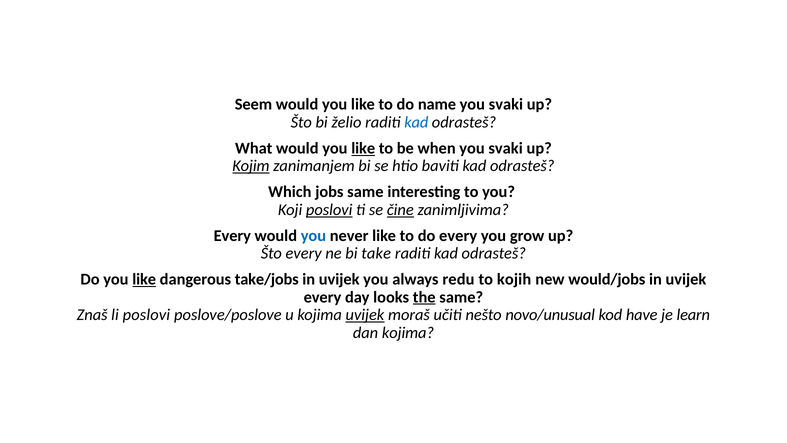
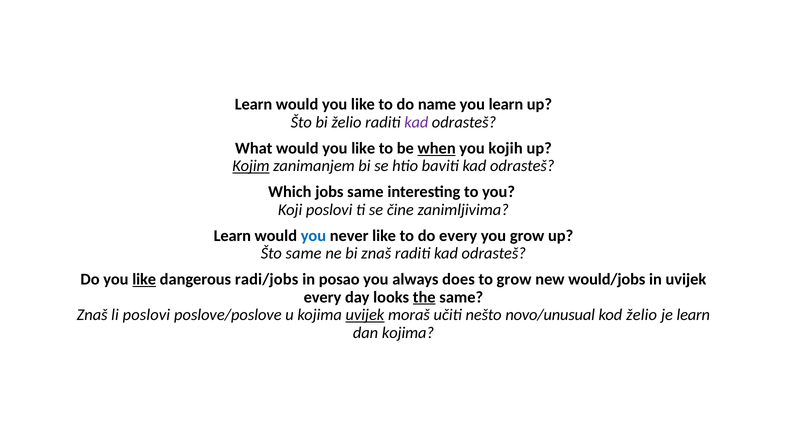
Seem: Seem -> Learn (253, 105)
svaki: svaki -> learn (506, 105)
kad colour: blue -> purple (416, 122)
like underline: present -> none (363, 148)
when underline: none -> present (437, 148)
svaki: svaki -> kojih (506, 148)
poslovi underline: present -> none (329, 210)
čine underline: present -> none (400, 210)
Every: Every -> Learn (232, 235)
Što every: every -> same (304, 253)
bi take: take -> znaš (376, 253)
take/jobs: take/jobs -> radi/jobs (267, 279)
uvijek: uvijek -> posao (339, 279)
redu: redu -> does (459, 279)
to kojih: kojih -> grow (514, 279)
kod have: have -> želio (642, 315)
